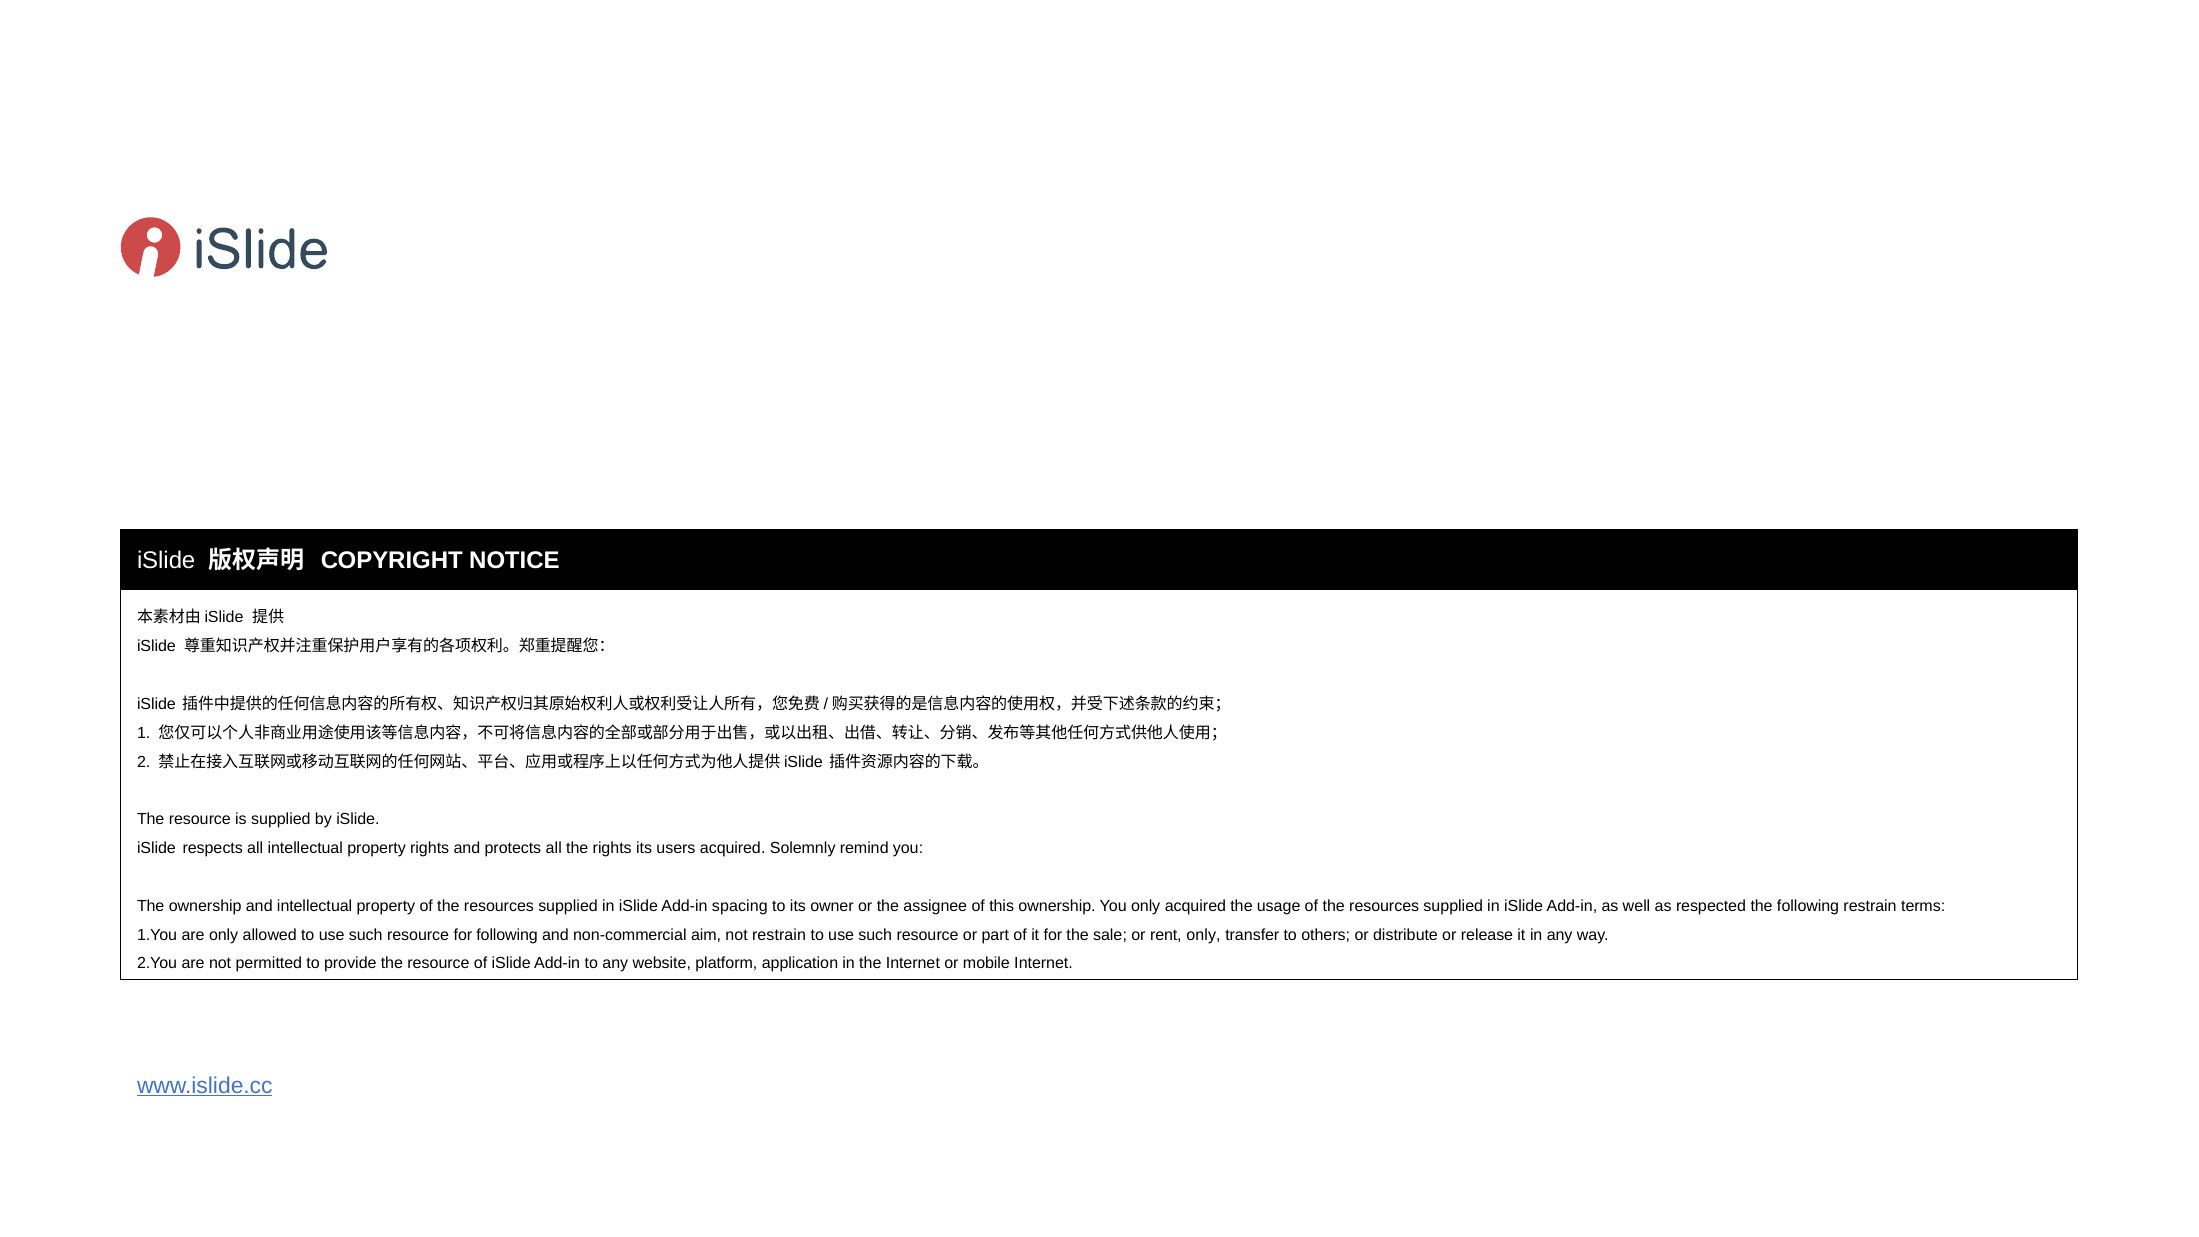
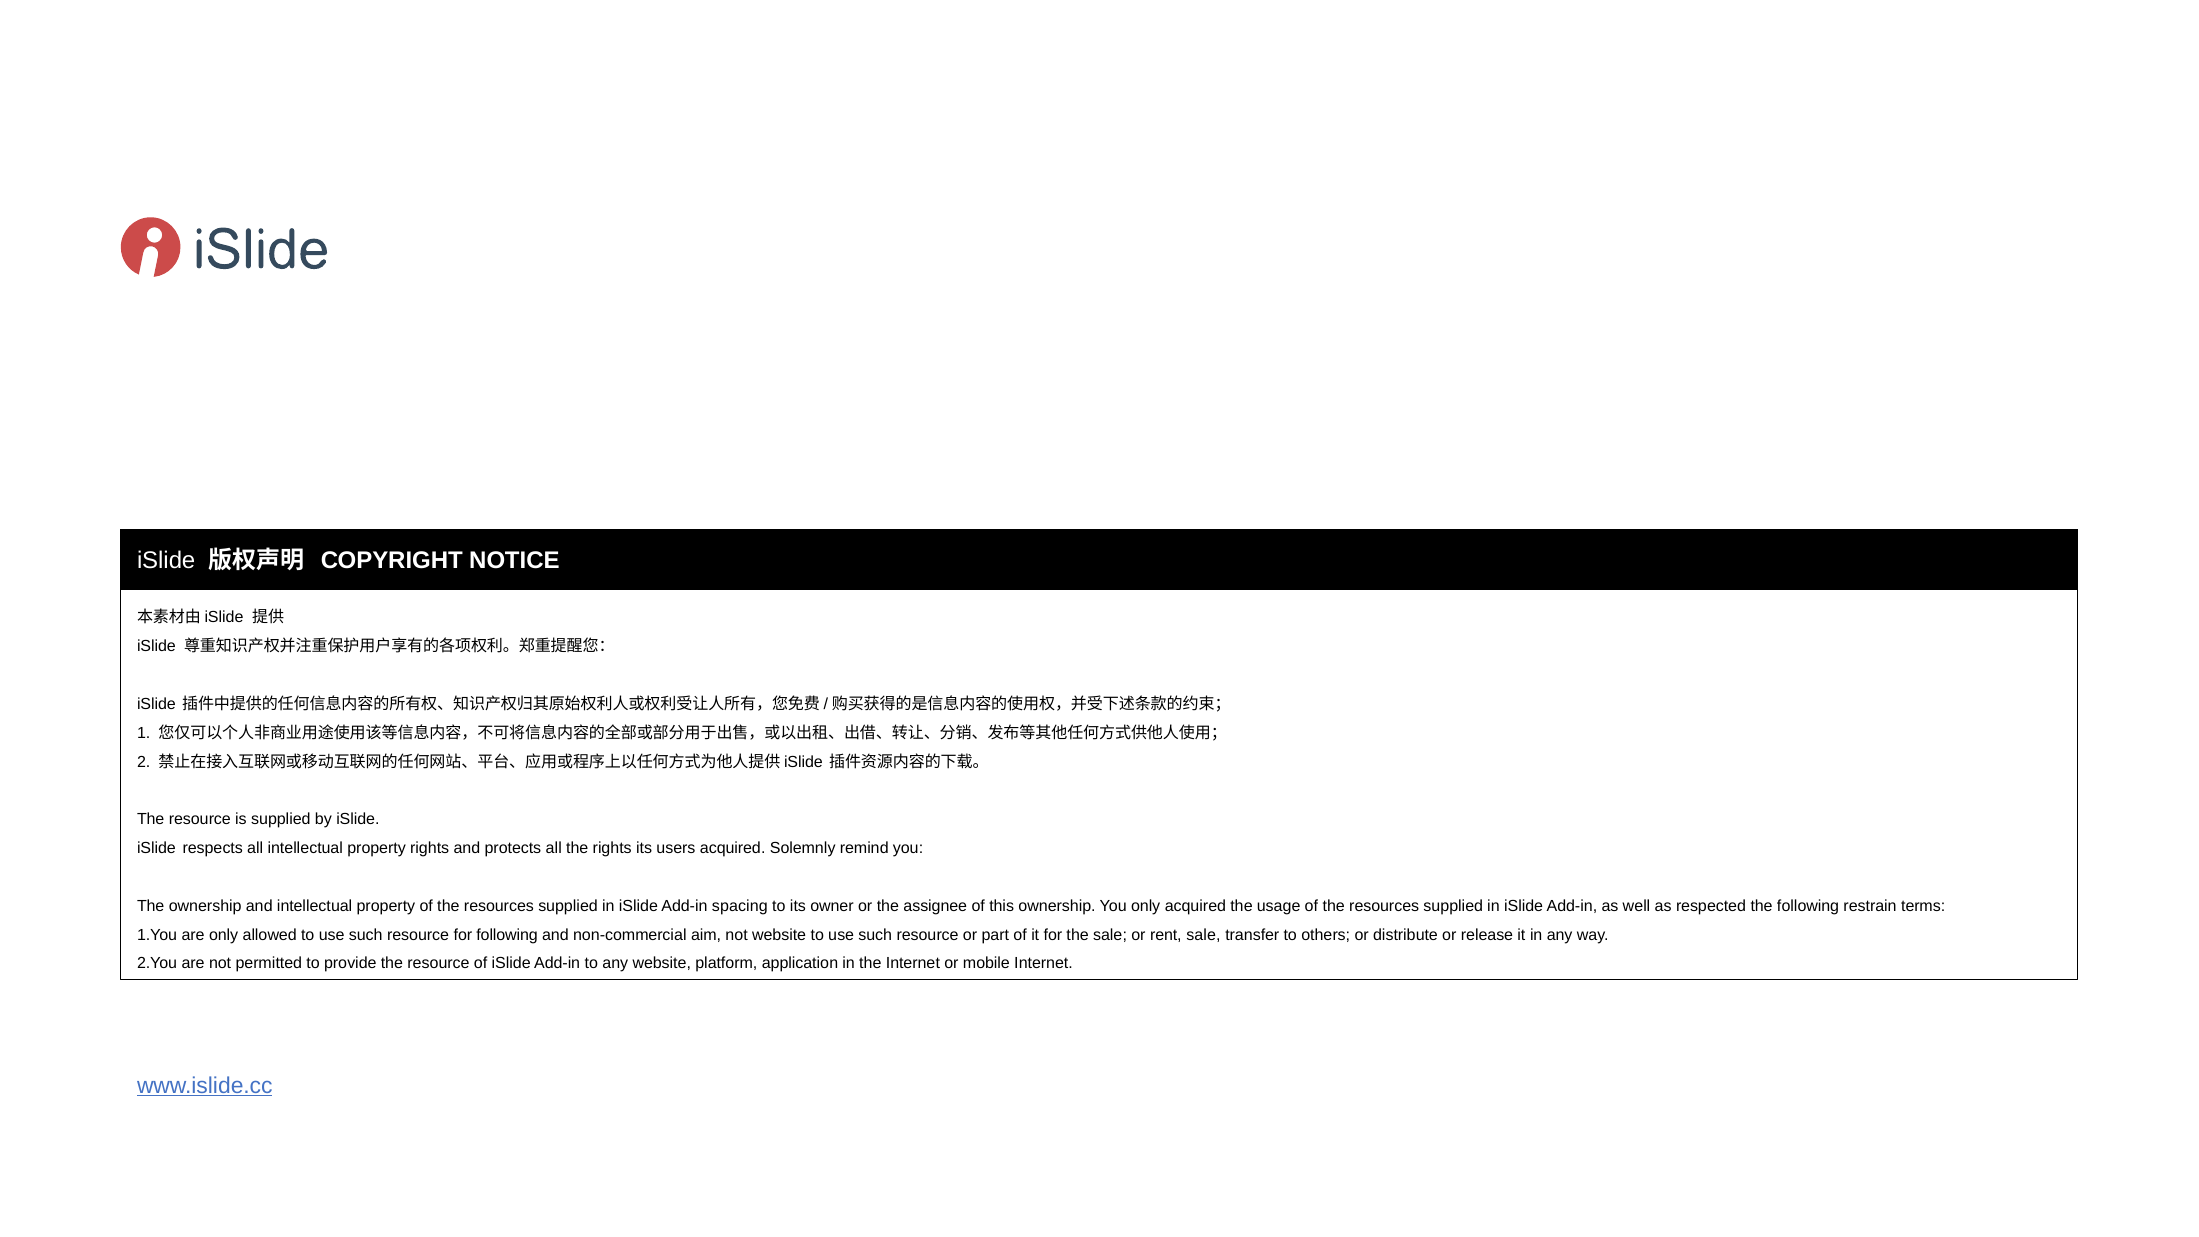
not restrain: restrain -> website (779, 935)
rent only: only -> sale (1203, 935)
